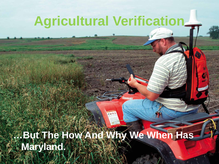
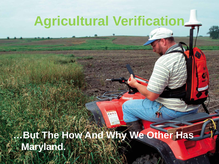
When: When -> Other (160, 135)
